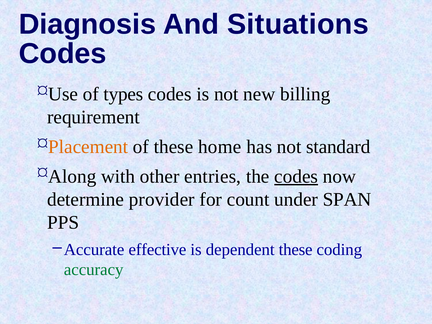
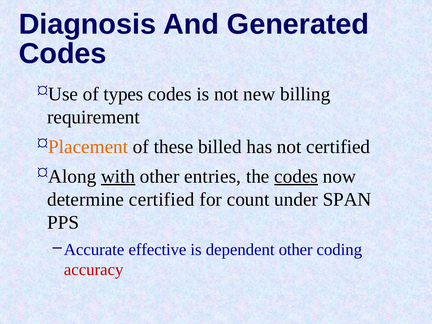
Situations: Situations -> Generated (298, 24)
home: home -> billed (220, 147)
not standard: standard -> certified (338, 147)
with underline: none -> present (118, 176)
determine provider: provider -> certified (162, 199)
dependent these: these -> other (296, 250)
accuracy colour: green -> red (94, 270)
